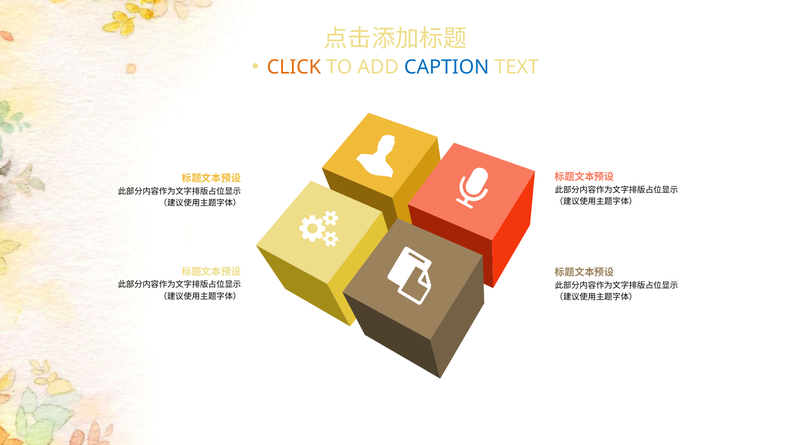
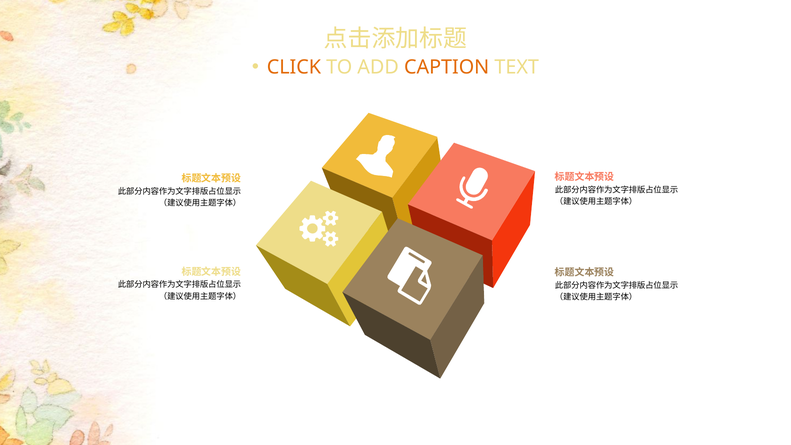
CAPTION colour: blue -> orange (447, 67)
